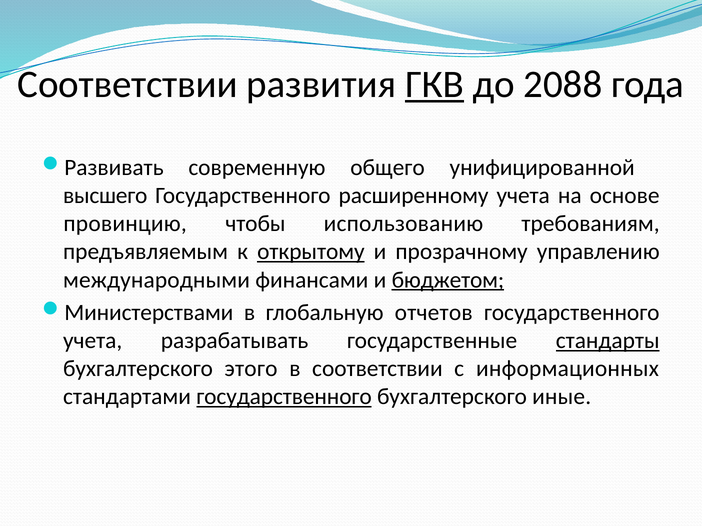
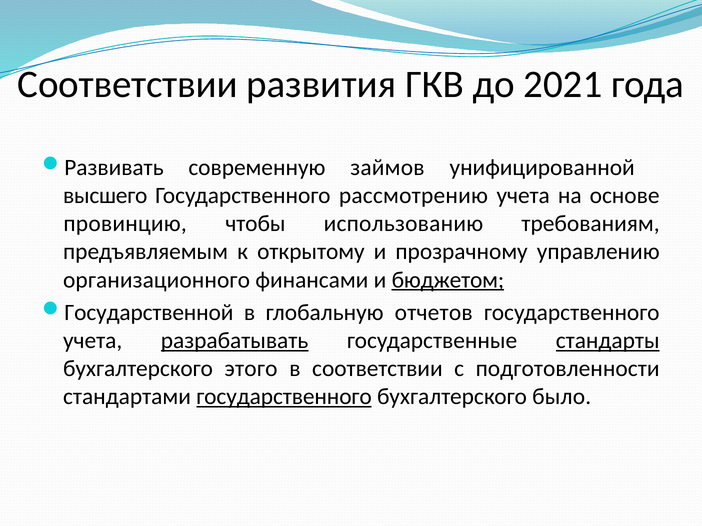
ГКВ underline: present -> none (435, 85)
2088: 2088 -> 2021 (563, 85)
общего: общего -> займов (387, 168)
расширенному: расширенному -> рассмотрению (413, 196)
открытому underline: present -> none (311, 252)
международными: международными -> организационного (157, 280)
Министерствами: Министерствами -> Государственной (149, 313)
разрабатывать underline: none -> present (235, 341)
информационных: информационных -> подготовленности (568, 369)
иные: иные -> было (562, 397)
